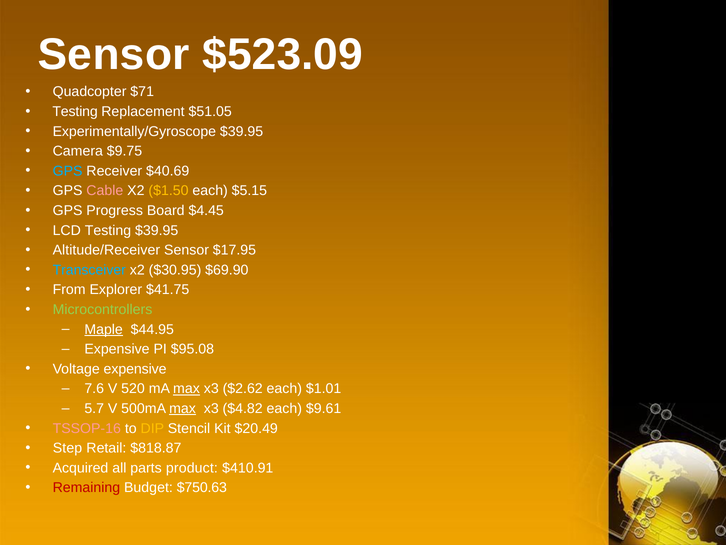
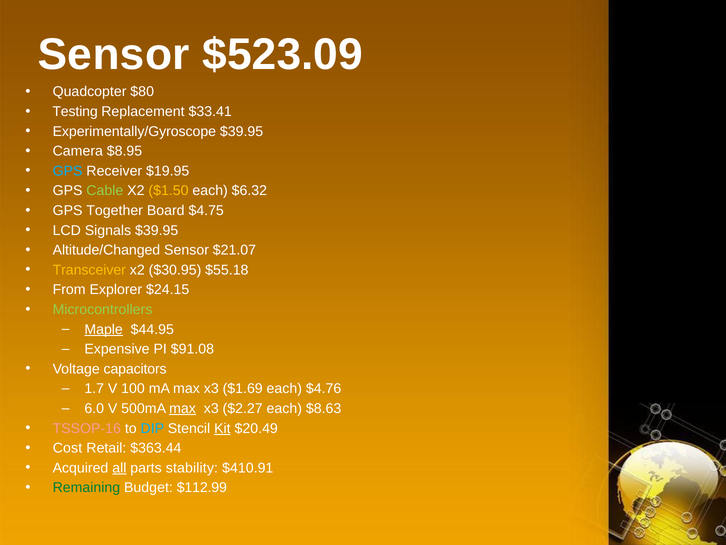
$71: $71 -> $80 (142, 92)
$51.05: $51.05 -> $33.41 (210, 112)
$9.75: $9.75 -> $8.95 (124, 151)
$40.69: $40.69 -> $19.95 (168, 171)
Cable colour: pink -> light green (105, 191)
$5.15: $5.15 -> $6.32 (249, 191)
Progress: Progress -> Together (115, 210)
$4.45: $4.45 -> $4.75 (206, 210)
LCD Testing: Testing -> Signals (108, 230)
Altitude/Receiver: Altitude/Receiver -> Altitude/Changed (106, 250)
$17.95: $17.95 -> $21.07 (234, 250)
Transceiver colour: light blue -> yellow (89, 270)
$69.90: $69.90 -> $55.18 (227, 270)
$41.75: $41.75 -> $24.15 (168, 290)
$95.08: $95.08 -> $91.08 (192, 349)
Voltage expensive: expensive -> capacitors (135, 369)
7.6: 7.6 -> 1.7 (94, 388)
520: 520 -> 100 (133, 388)
max underline: present -> none (186, 388)
$2.62: $2.62 -> $1.69 (243, 388)
$1.01: $1.01 -> $4.76 (324, 388)
5.7: 5.7 -> 6.0 (94, 408)
$4.82: $4.82 -> $2.27 (243, 408)
$9.61: $9.61 -> $8.63 (324, 408)
DIP colour: yellow -> light blue (152, 428)
Kit underline: none -> present (222, 428)
Step: Step -> Cost (68, 448)
$818.87: $818.87 -> $363.44 (156, 448)
all underline: none -> present (119, 468)
product: product -> stability (192, 468)
Remaining colour: red -> green (86, 487)
$750.63: $750.63 -> $112.99 (202, 487)
